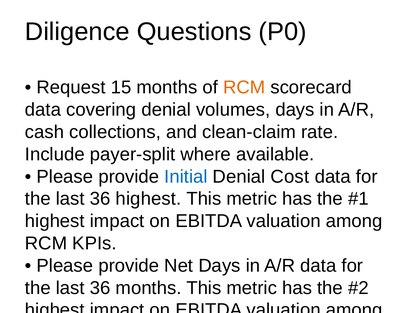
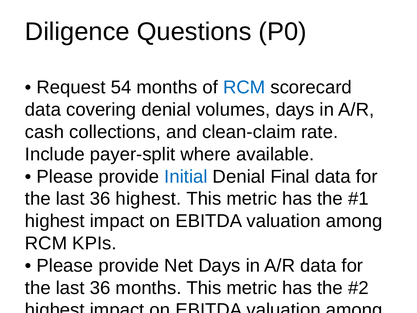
15: 15 -> 54 (121, 87)
RCM colour: orange -> blue (244, 87)
Denial Cost: Cost -> Final (290, 176)
